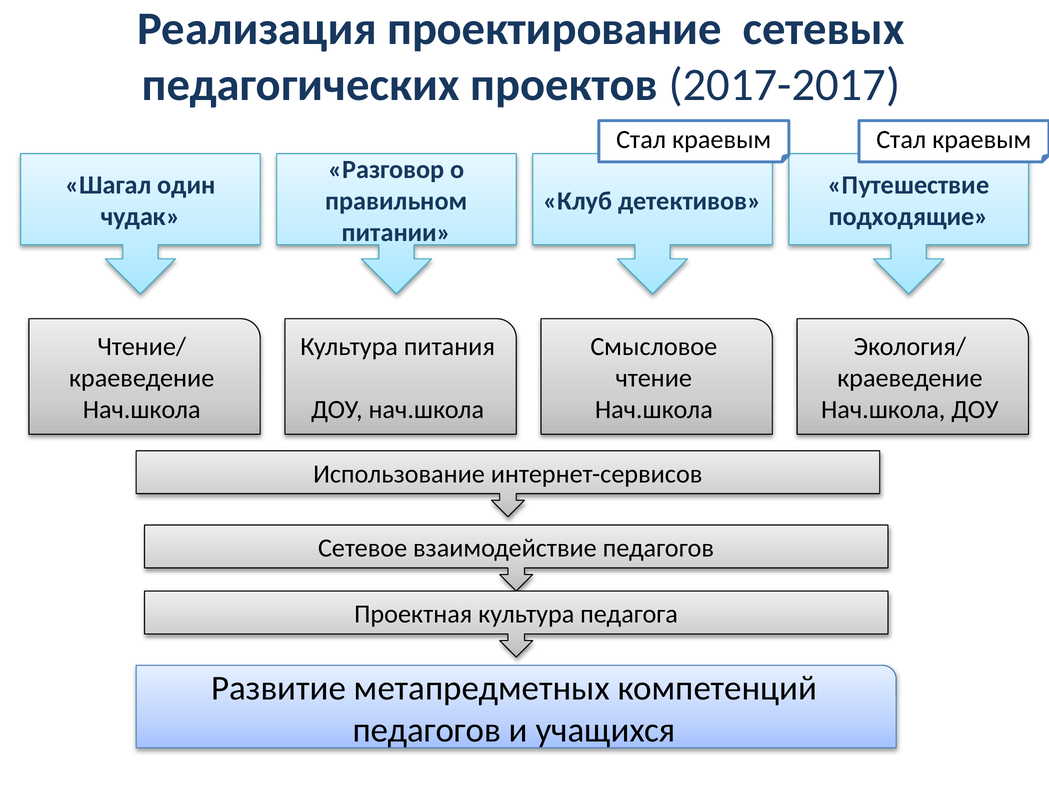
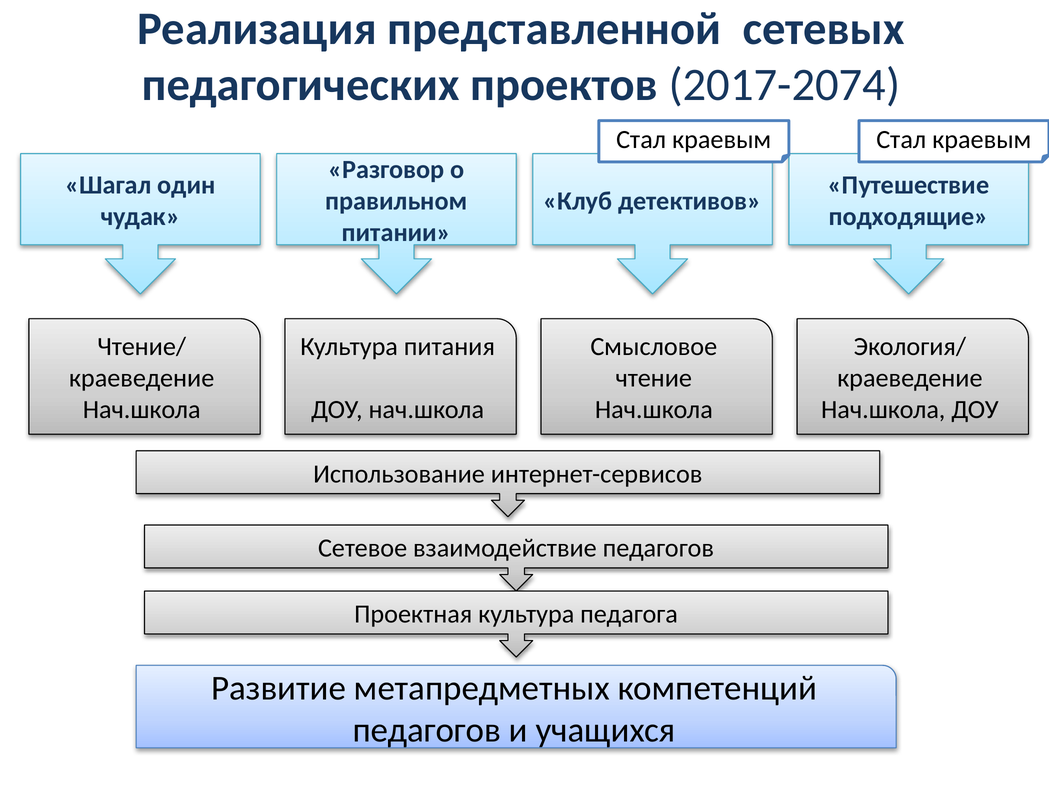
проектирование: проектирование -> представленной (554, 29)
2017-2017: 2017-2017 -> 2017-2074 (784, 85)
